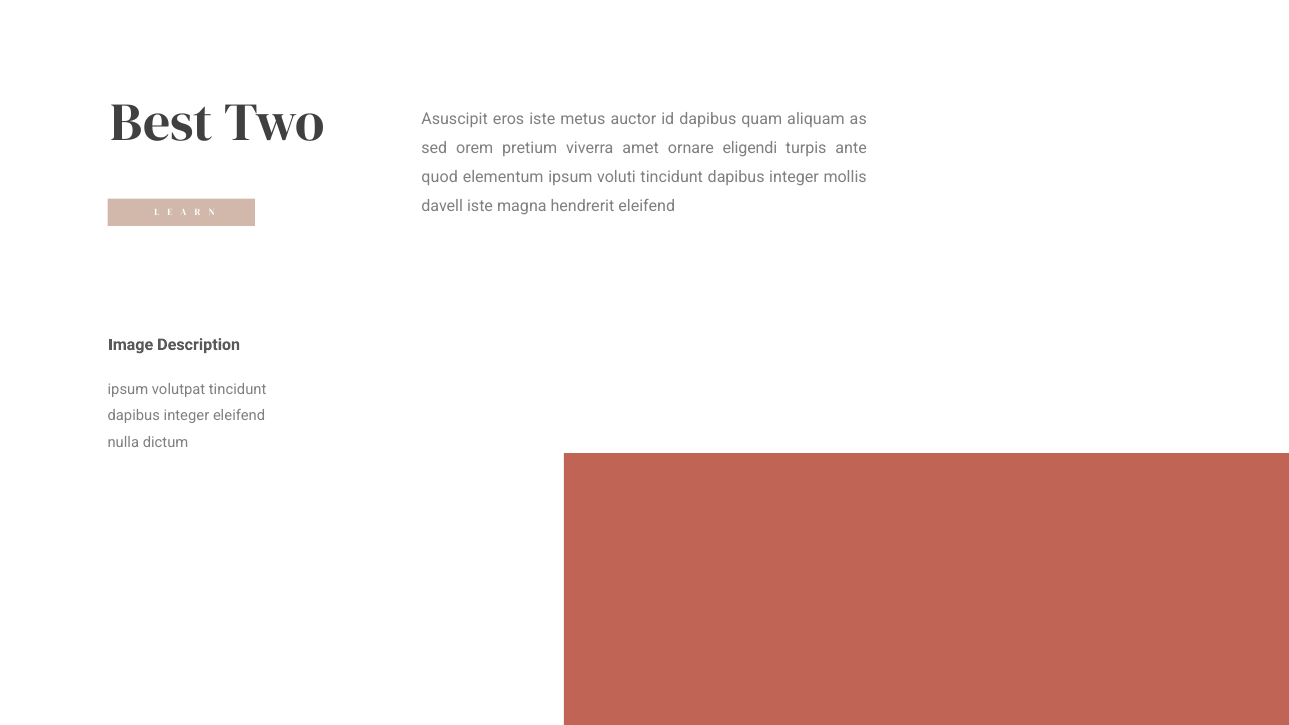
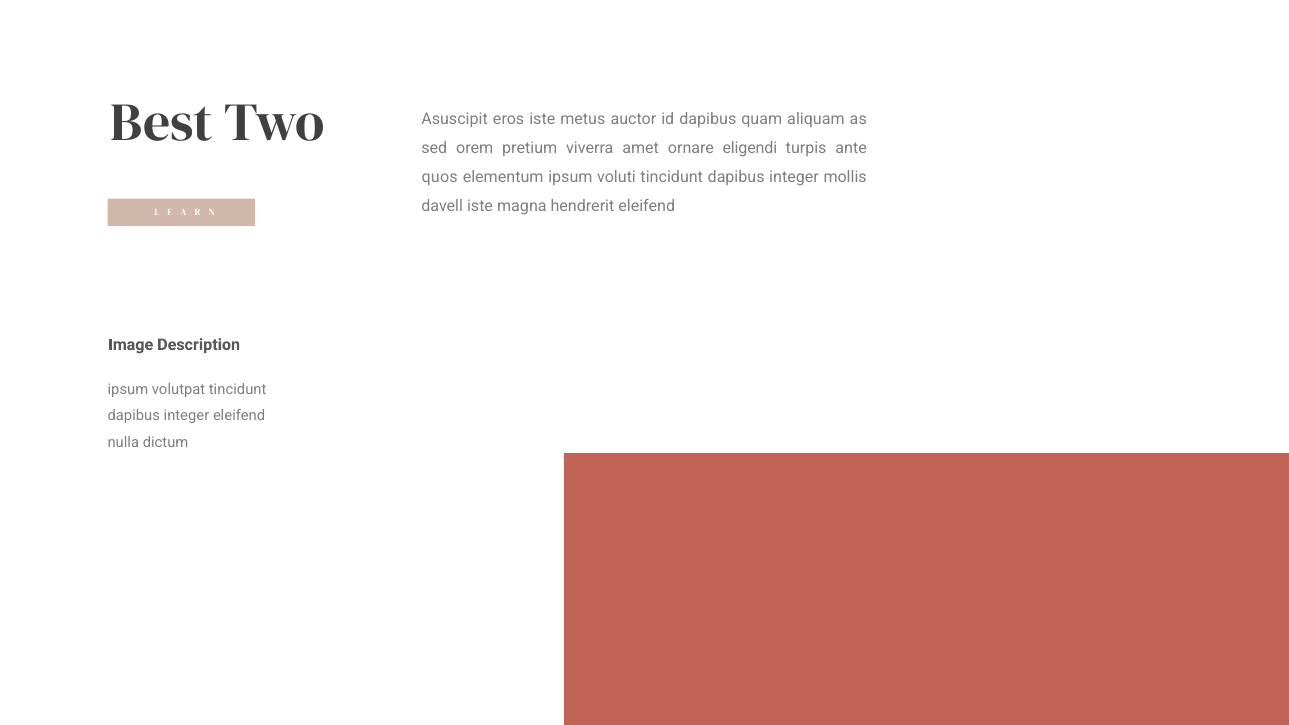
quod: quod -> quos (440, 177)
